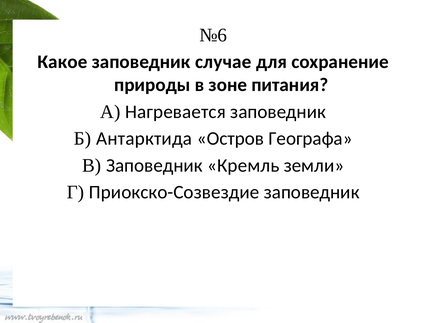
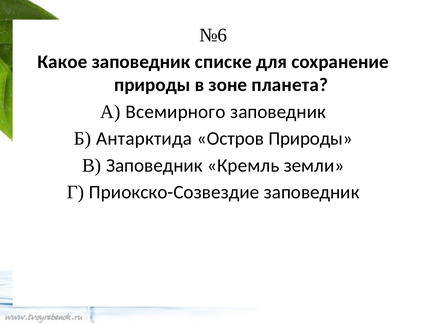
случае: случае -> списке (223, 62)
питания: питания -> планета (290, 85)
Нагревается: Нагревается -> Всемирного (175, 112)
Остров Географа: Географа -> Природы (311, 138)
